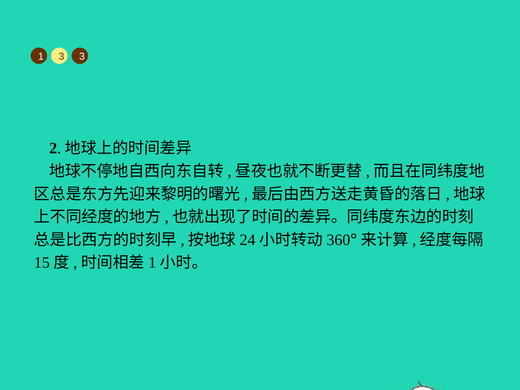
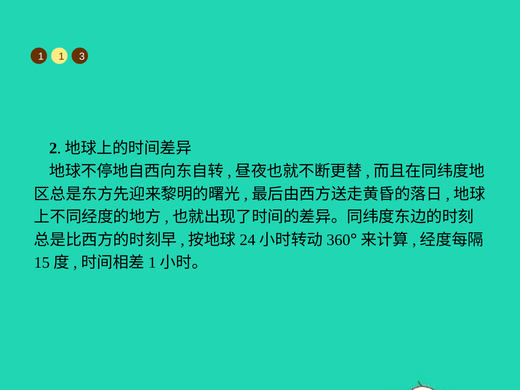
1 3: 3 -> 1 (61, 56)
